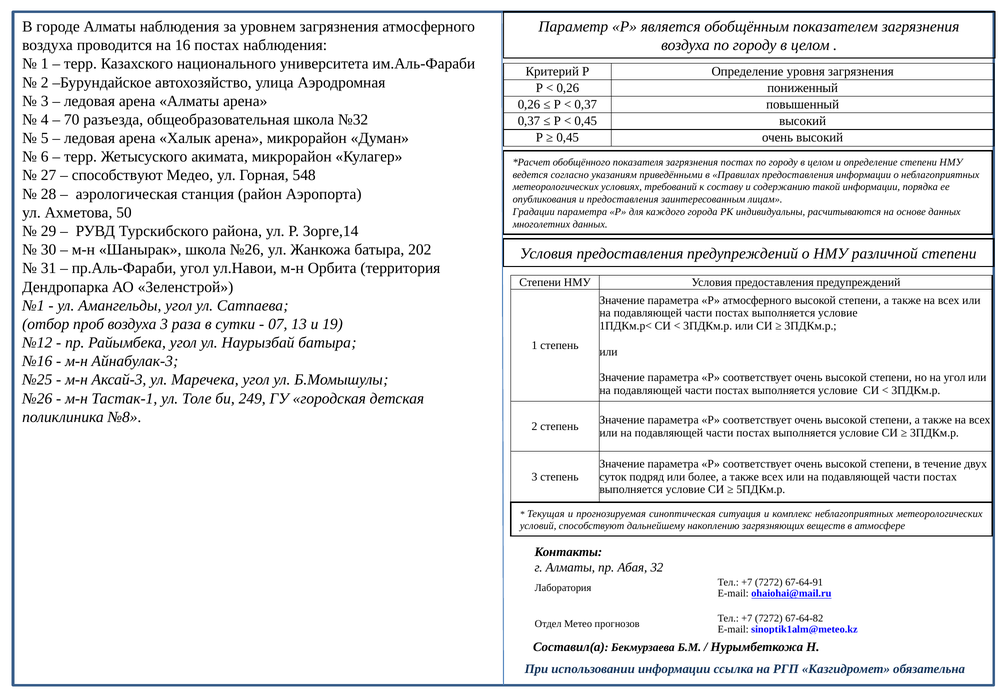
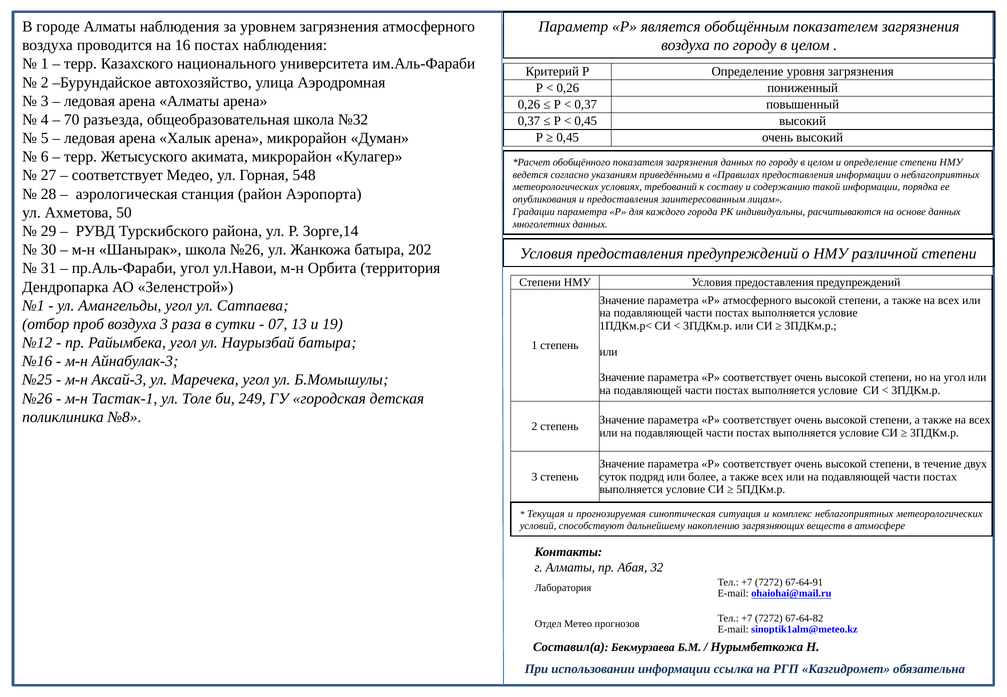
загрязнения постах: постах -> данных (737, 162)
способствуют: способствуют -> соответствует (117, 175)
